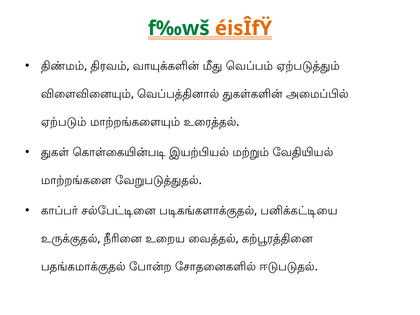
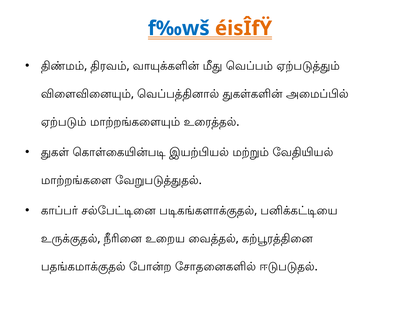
f‰wš colour: green -> blue (179, 28)
